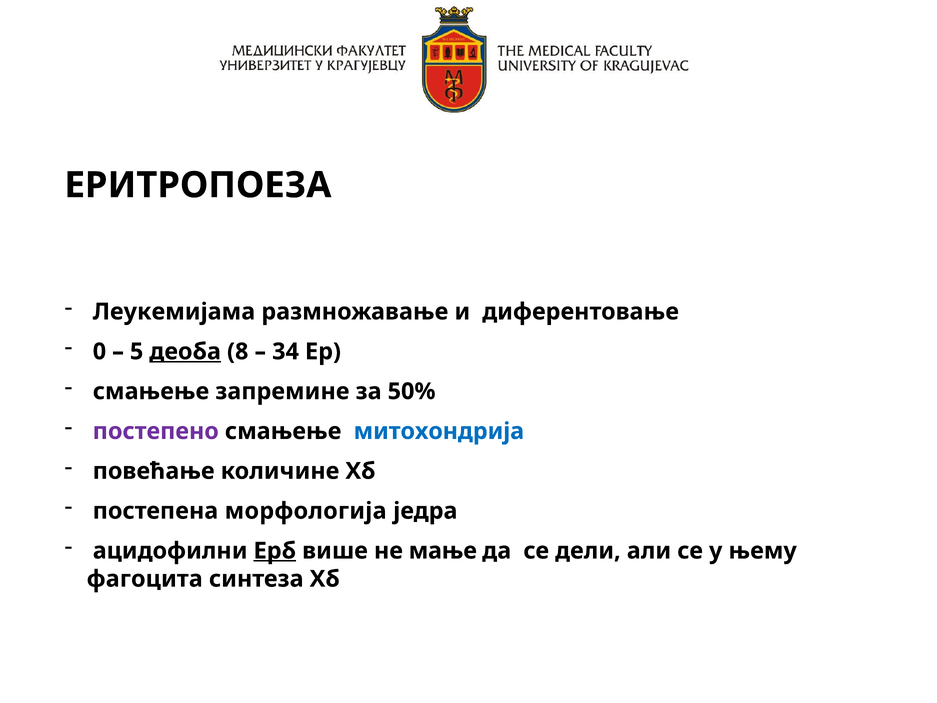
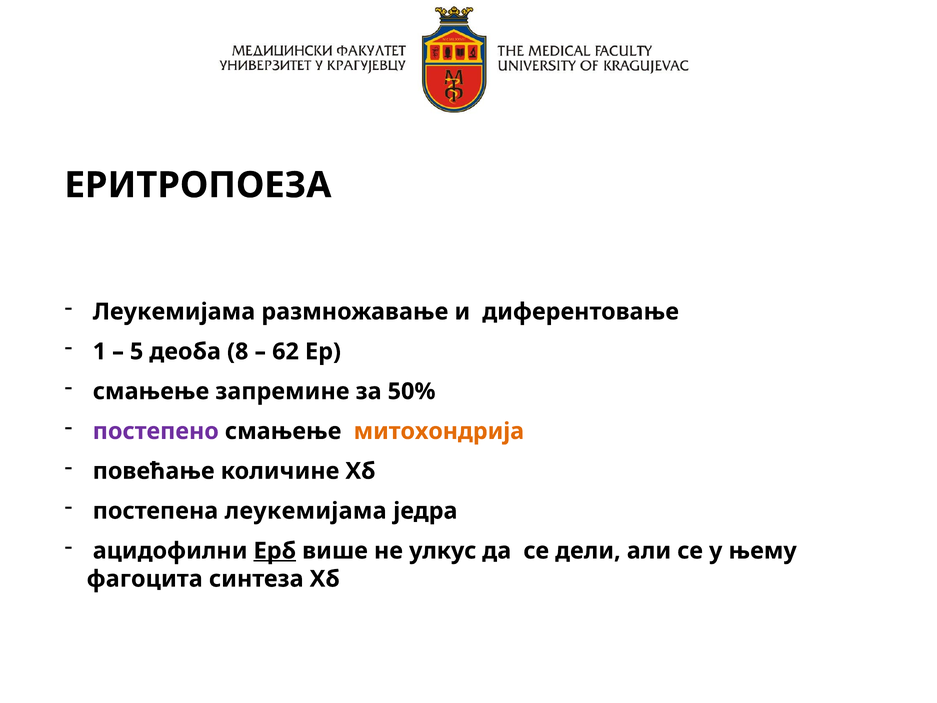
0: 0 -> 1 (99, 351)
деоба underline: present -> none (185, 351)
34: 34 -> 62 (286, 351)
митохондрија colour: blue -> orange (439, 431)
постепена морфологија: морфологија -> леукемијама (306, 511)
мање: мање -> улкус (443, 551)
